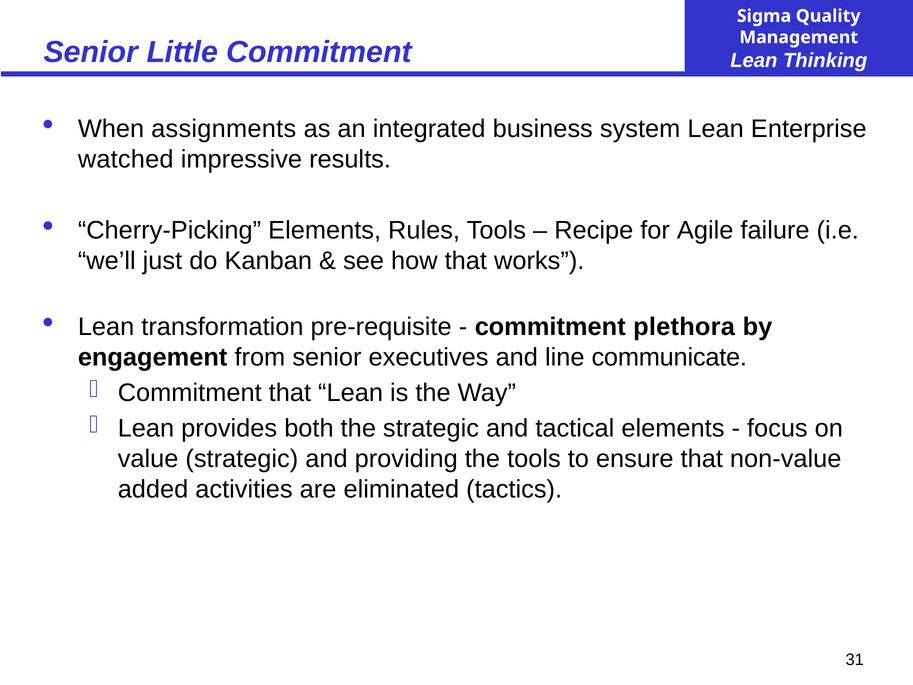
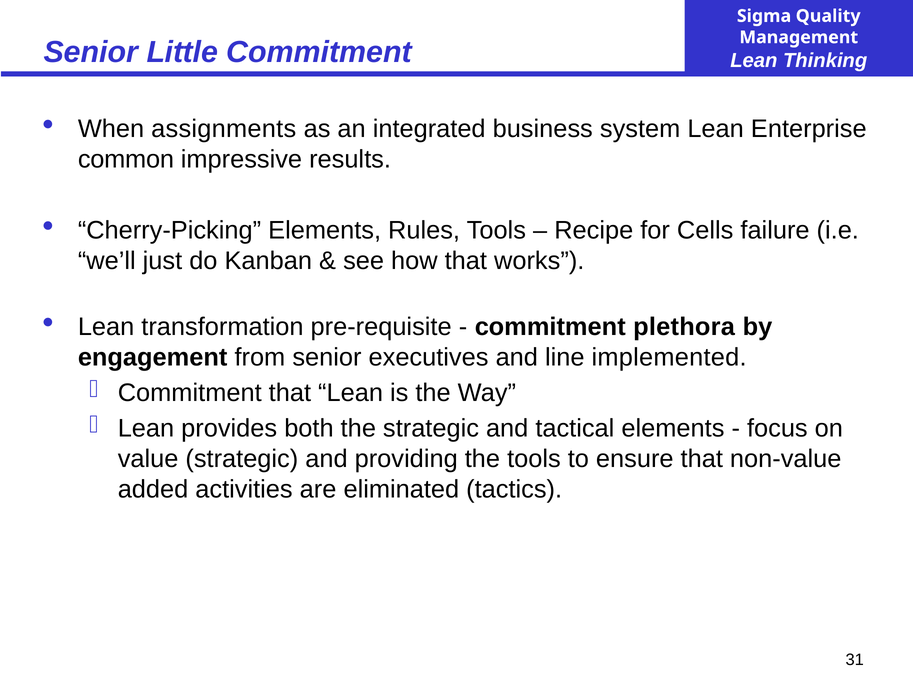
watched: watched -> common (126, 159)
Agile: Agile -> Cells (705, 231)
communicate: communicate -> implemented (669, 357)
